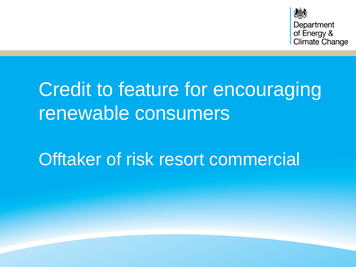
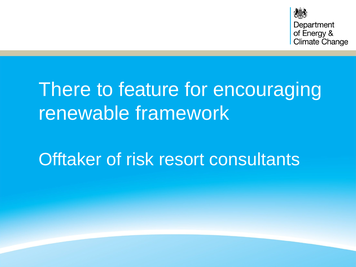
Credit: Credit -> There (65, 90)
consumers: consumers -> framework (182, 113)
commercial: commercial -> consultants (255, 159)
